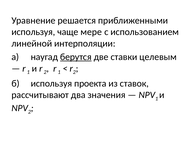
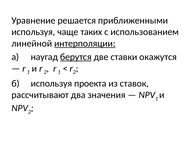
мере: мере -> таких (91, 32)
интерполяции underline: none -> present (85, 43)
целевым: целевым -> окажутся (158, 57)
